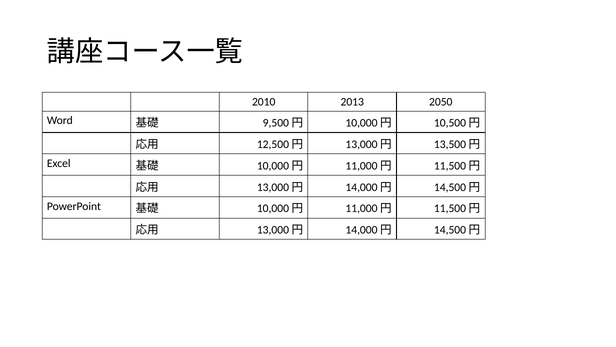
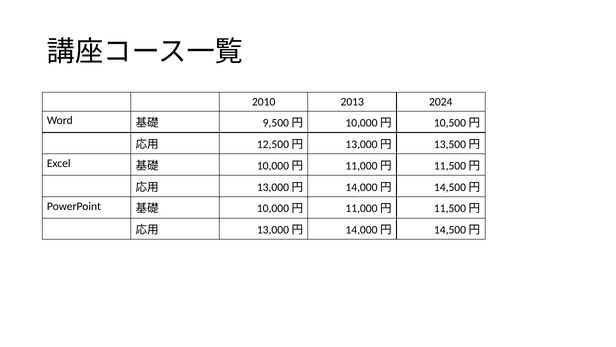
2050: 2050 -> 2024 (441, 102)
